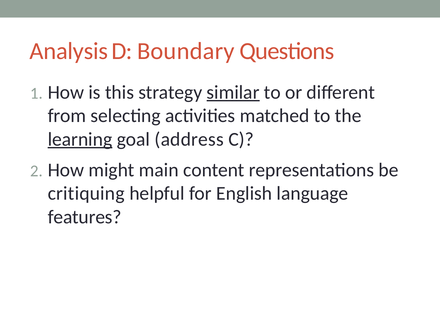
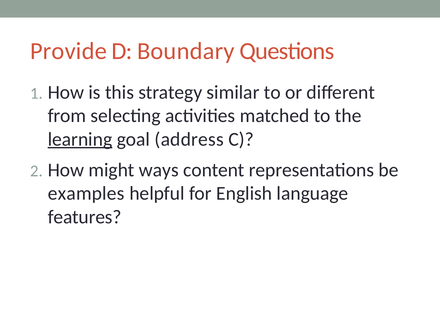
Analysis: Analysis -> Provide (69, 51)
similar underline: present -> none (233, 92)
main: main -> ways (159, 170)
critiquing: critiquing -> examples (86, 194)
